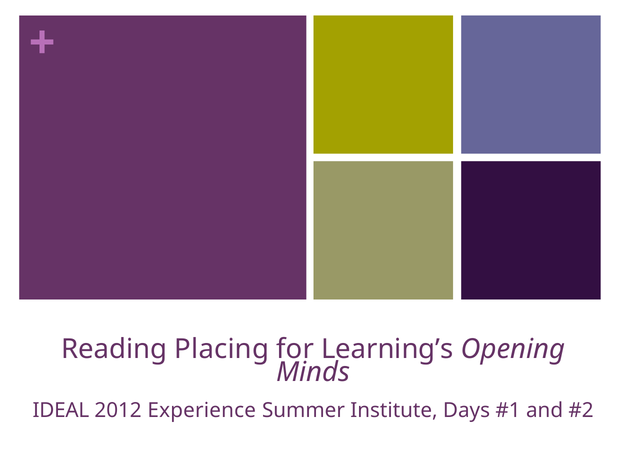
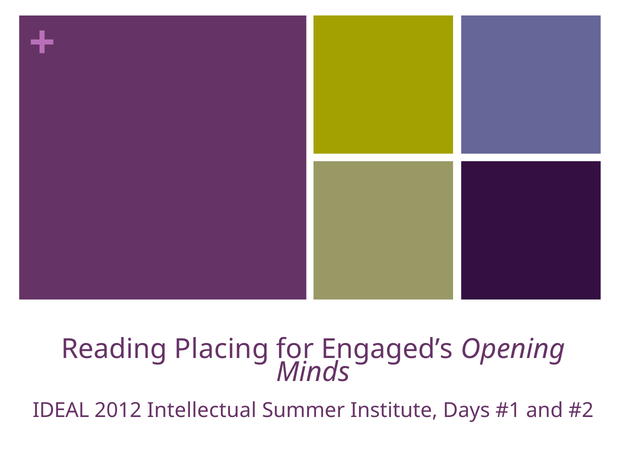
Learning’s: Learning’s -> Engaged’s (387, 349)
Experience: Experience -> Intellectual (202, 411)
